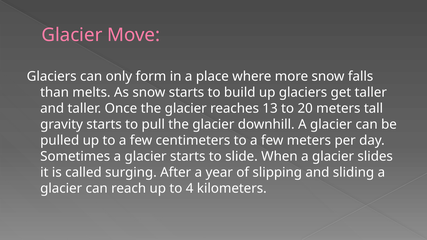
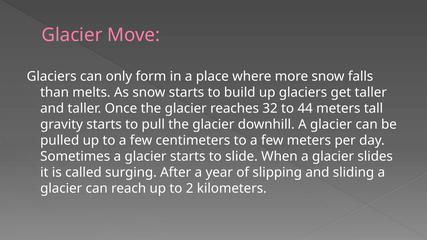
13: 13 -> 32 (270, 108)
20: 20 -> 44 (305, 108)
4: 4 -> 2 (190, 189)
